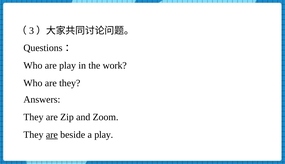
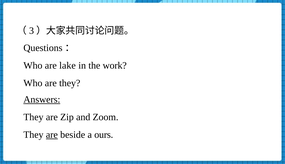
are play: play -> lake (68, 66)
Answers underline: none -> present (42, 100)
a play: play -> ours (104, 135)
